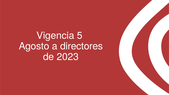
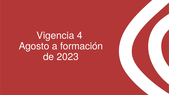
5: 5 -> 4 (80, 36)
directores: directores -> formación (82, 46)
